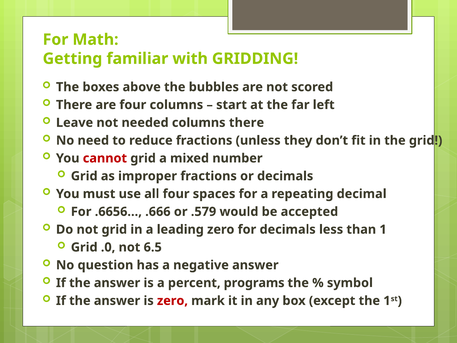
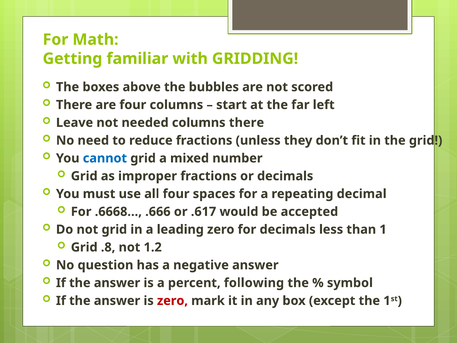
cannot colour: red -> blue (105, 158)
.6656…: .6656… -> .6668… (118, 212)
.579: .579 -> .617 (204, 212)
.0: .0 -> .8 (108, 247)
6.5: 6.5 -> 1.2 (153, 247)
programs: programs -> following (254, 283)
